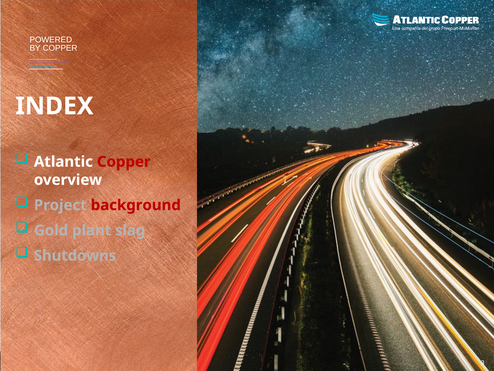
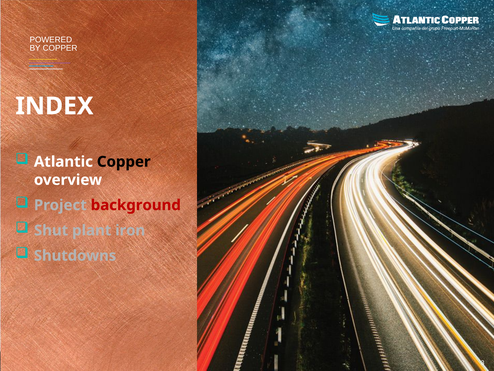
Copper colour: red -> black (124, 162)
Gold: Gold -> Shut (51, 230)
slag: slag -> iron (130, 230)
